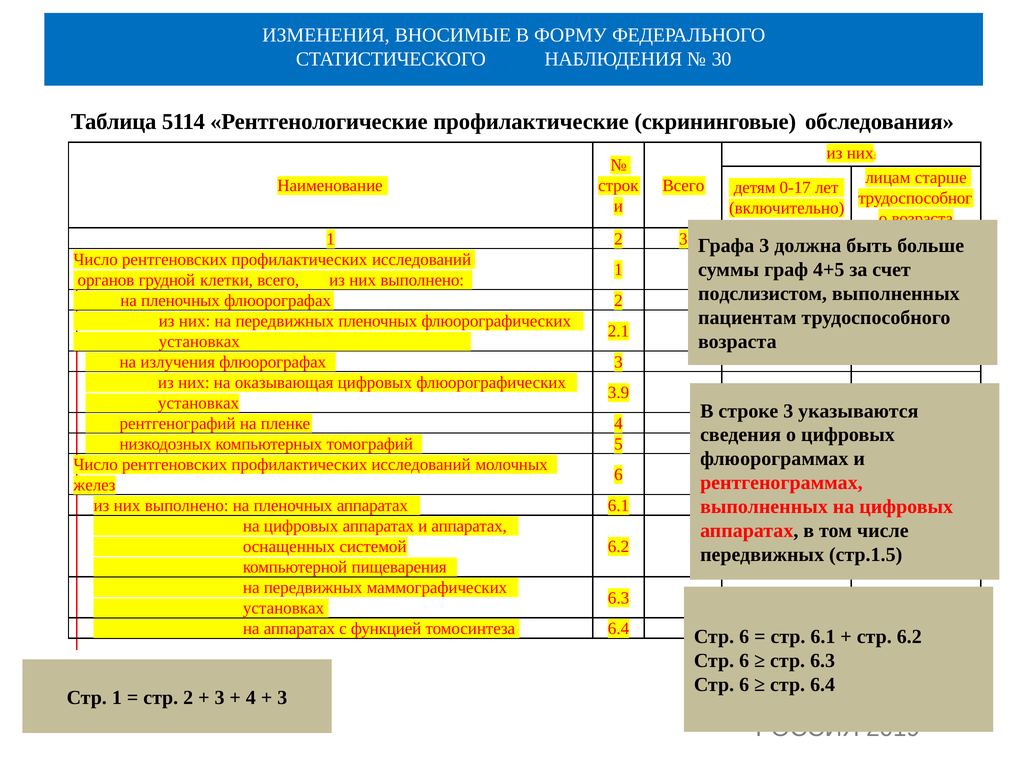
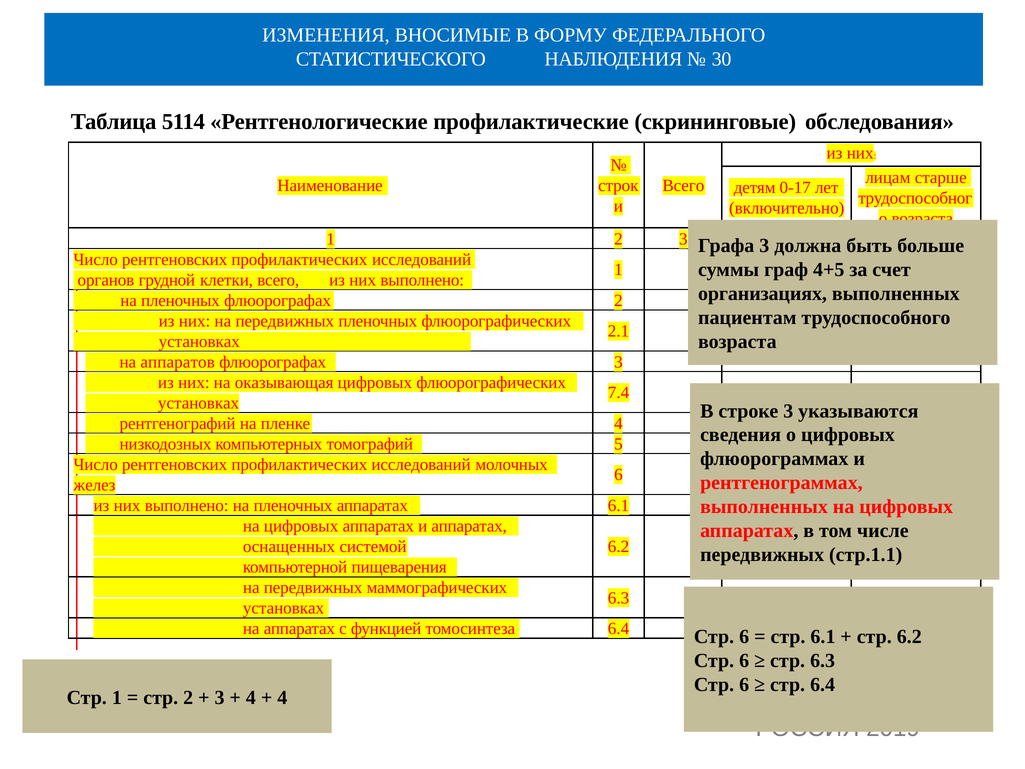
подслизистом: подслизистом -> организациях (762, 294)
излучения: излучения -> аппаратов (178, 362)
3.9: 3.9 -> 7.4 (619, 393)
стр.1.5: стр.1.5 -> стр.1.1 (866, 554)
3: 3 -> 4 (282, 697)
